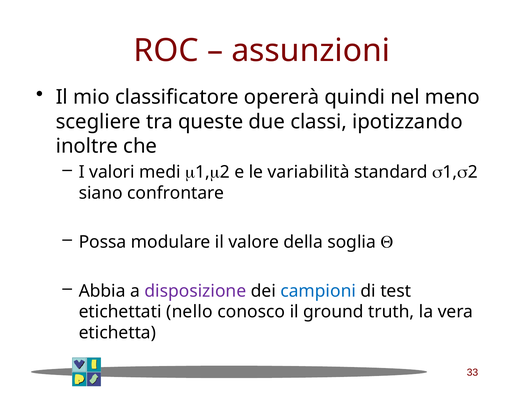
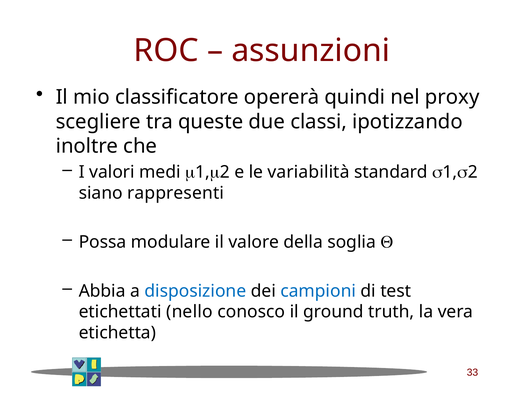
meno: meno -> proxy (452, 97)
confrontare: confrontare -> rappresenti (176, 193)
disposizione colour: purple -> blue (195, 291)
